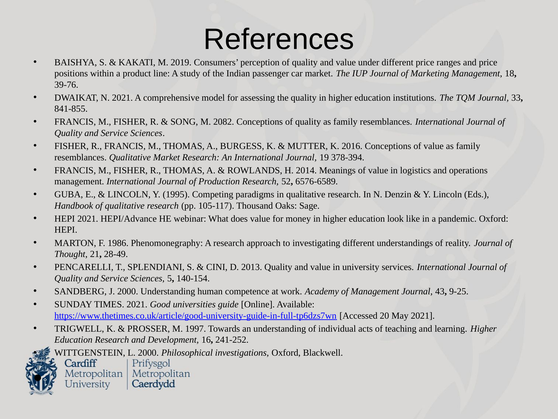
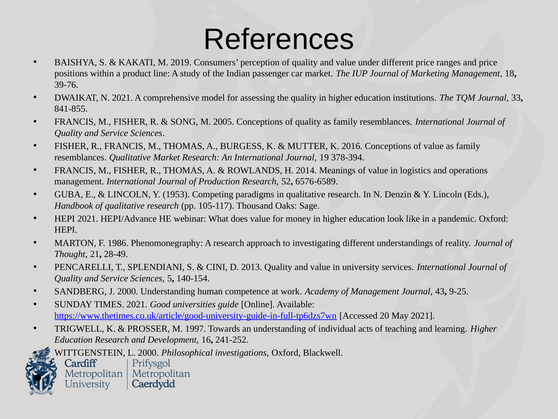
2082: 2082 -> 2005 (224, 122)
1995: 1995 -> 1953 (176, 194)
